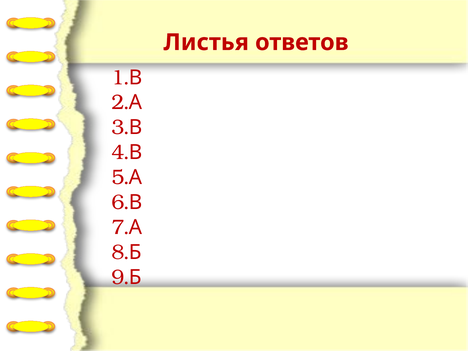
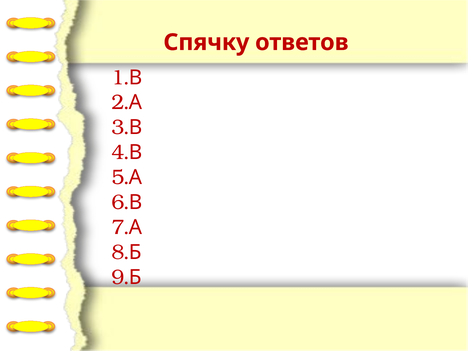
Листья: Листья -> Спячку (206, 42)
